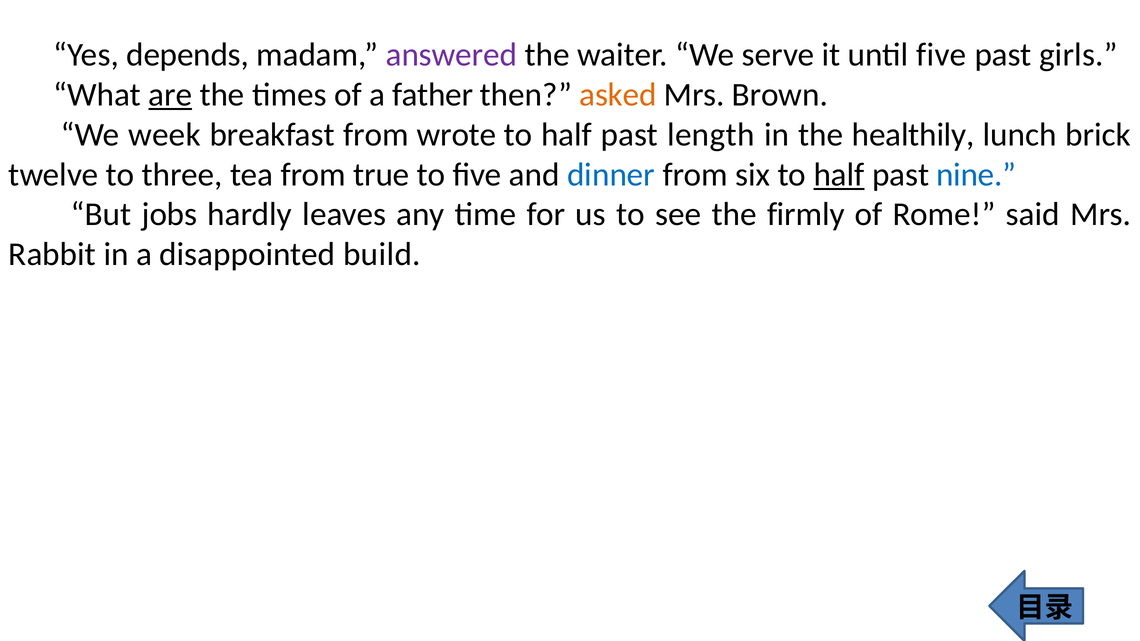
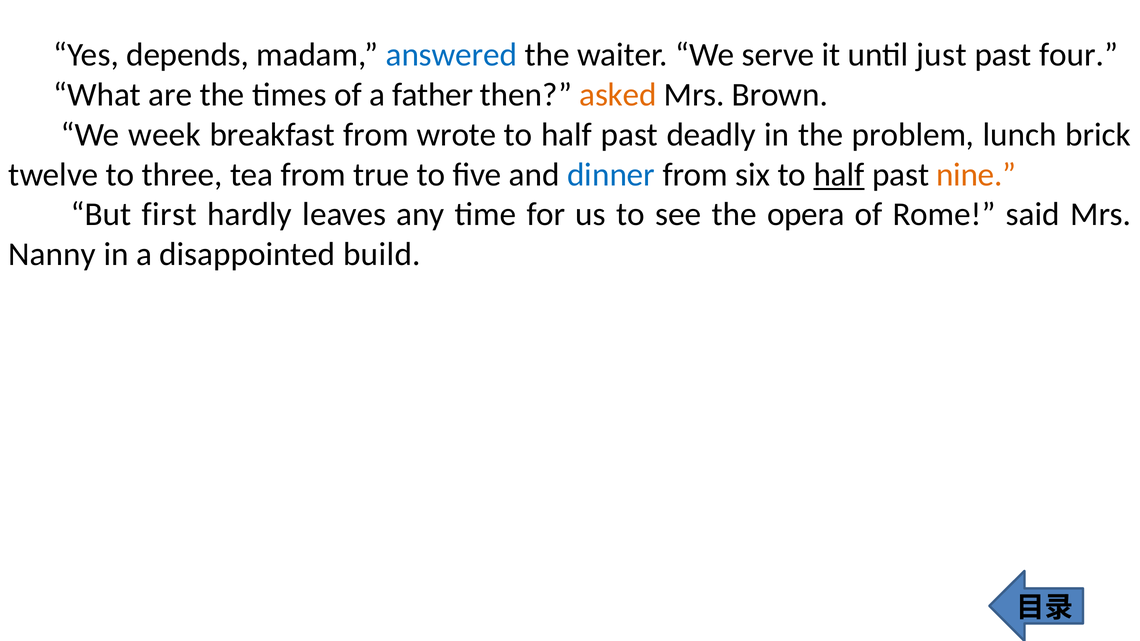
answered colour: purple -> blue (451, 55)
until five: five -> just (941, 55)
girls: girls -> four (1079, 55)
are underline: present -> none (170, 95)
length: length -> deadly (711, 135)
healthily: healthily -> problem (913, 135)
nine colour: blue -> orange (976, 175)
jobs: jobs -> first (169, 215)
firmly: firmly -> opera (806, 215)
Rabbit: Rabbit -> Nanny (52, 254)
